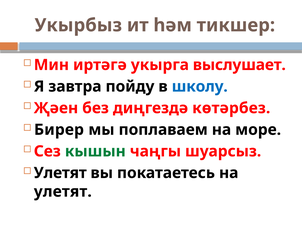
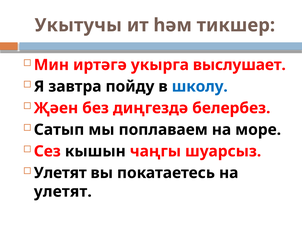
Укырбыз: Укырбыз -> Укытучы (78, 25)
көтәрбез: көтәрбез -> белербез (231, 108)
Бирер: Бирер -> Сатып (59, 129)
кышын colour: green -> black (95, 151)
